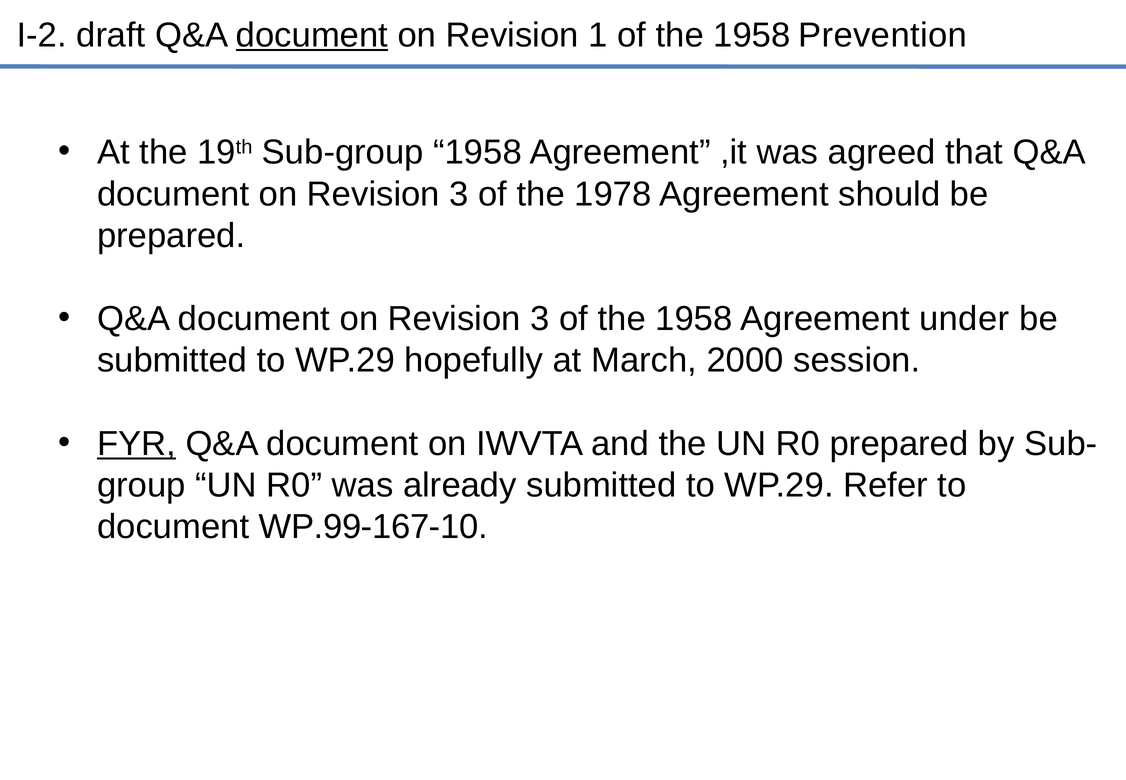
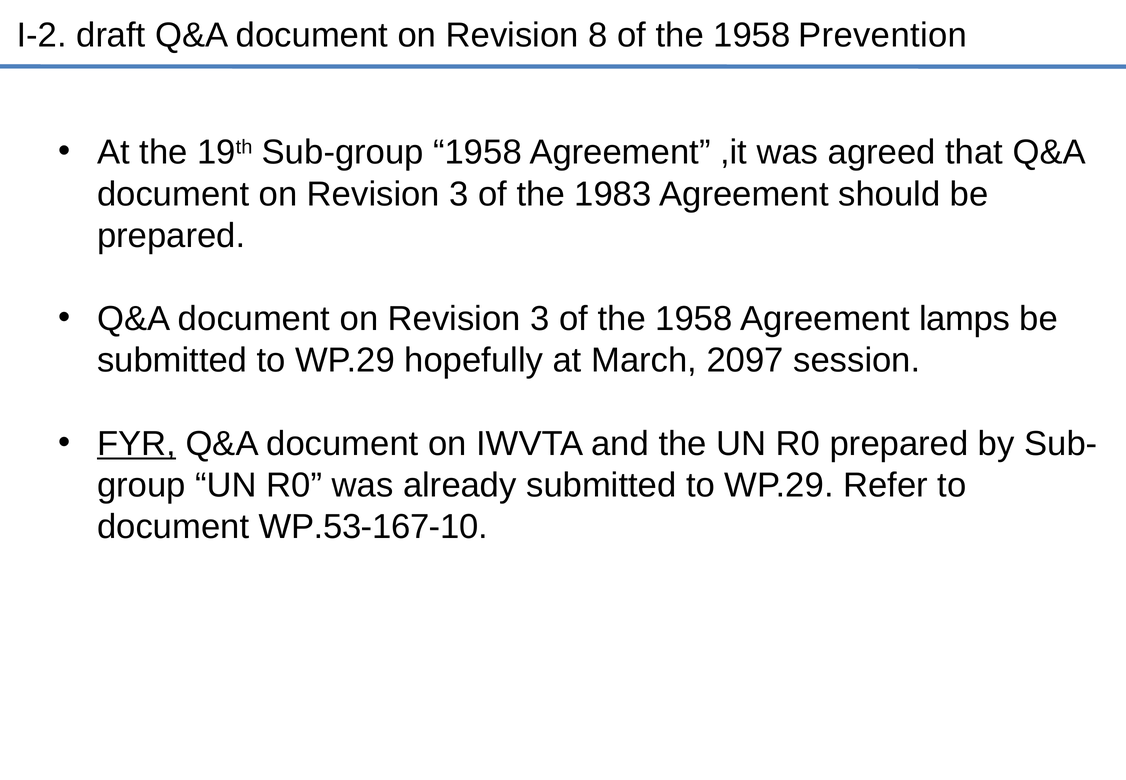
document underline: present -> none (312, 35)
1: 1 -> 8 (598, 35)
1978: 1978 -> 1983 (613, 194)
under: under -> lamps (965, 319)
2000: 2000 -> 2097 (745, 360)
WP.99-167-10: WP.99-167-10 -> WP.53-167-10 (373, 527)
